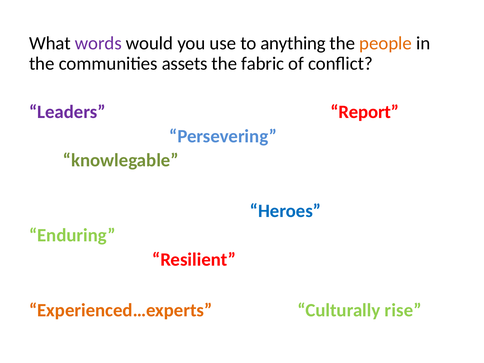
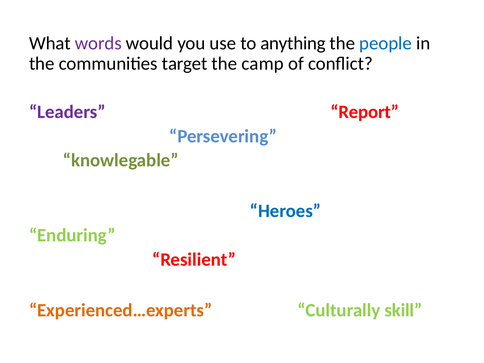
people colour: orange -> blue (386, 43)
assets: assets -> target (185, 64)
fabric: fabric -> camp (263, 64)
rise: rise -> skill (403, 310)
